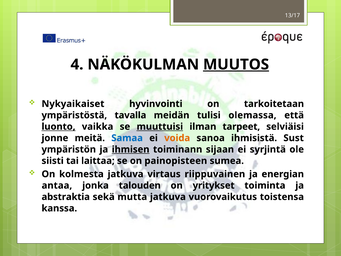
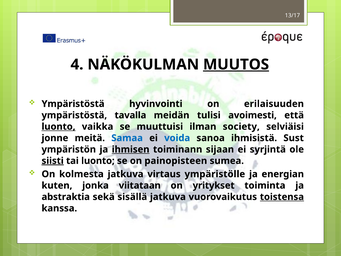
Nykyaikaiset: Nykyaikaiset -> Ympäristöstä (73, 104)
tarkoitetaan: tarkoitetaan -> erilaisuuden (274, 104)
olemassa: olemassa -> avoimesti (253, 115)
muuttuisi underline: present -> none (160, 126)
tarpeet: tarpeet -> society (241, 126)
voida colour: orange -> blue (177, 138)
siisti underline: none -> present (53, 161)
tai laittaa: laittaa -> luonto (98, 161)
riippuvainen: riippuvainen -> ympäristölle (215, 174)
antaa: antaa -> kuten (57, 185)
talouden: talouden -> viitataan (140, 185)
mutta: mutta -> sisällä (132, 197)
toistensa underline: none -> present (282, 197)
